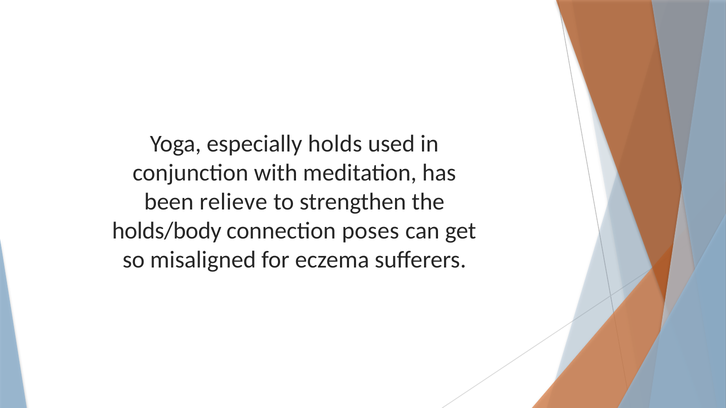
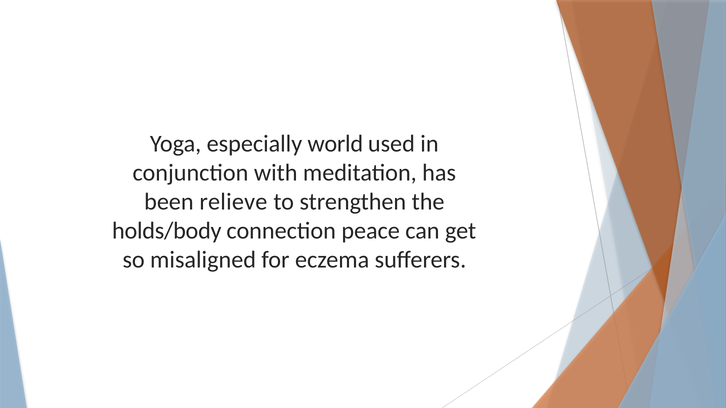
holds: holds -> world (335, 144)
poses: poses -> peace (371, 231)
